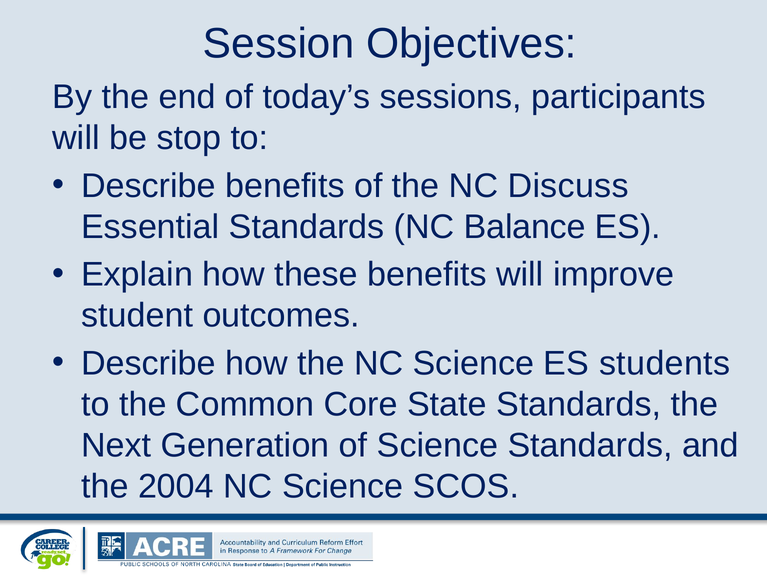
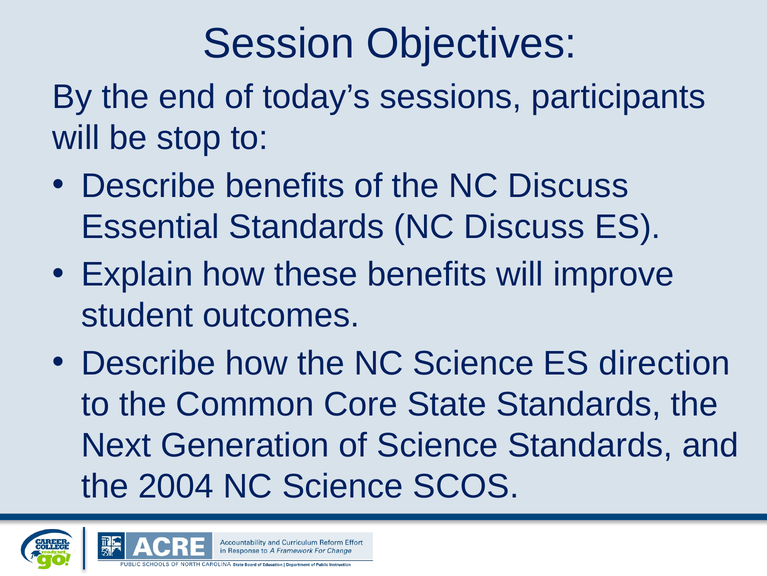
Standards NC Balance: Balance -> Discuss (524, 227)
students: students -> direction (665, 363)
